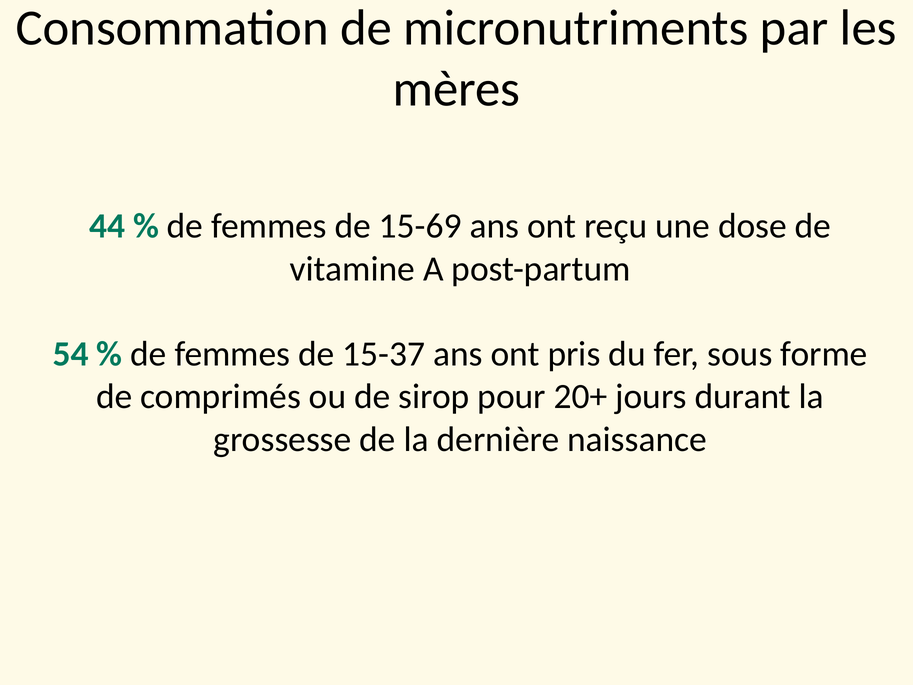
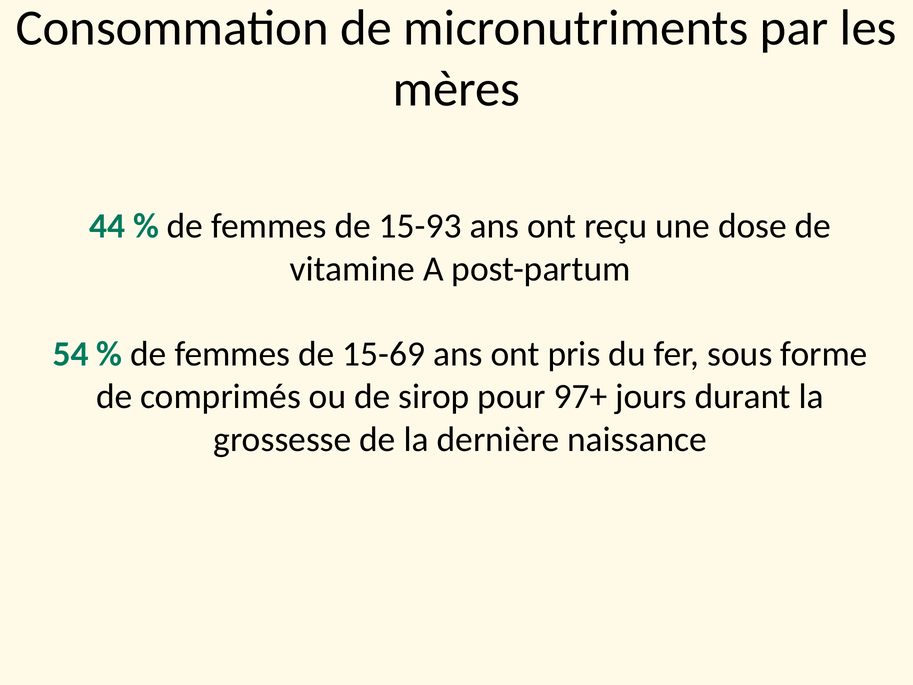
15-69: 15-69 -> 15-93 (420, 226)
15-37: 15-37 -> 15-69 (384, 354)
20+: 20+ -> 97+ (581, 397)
